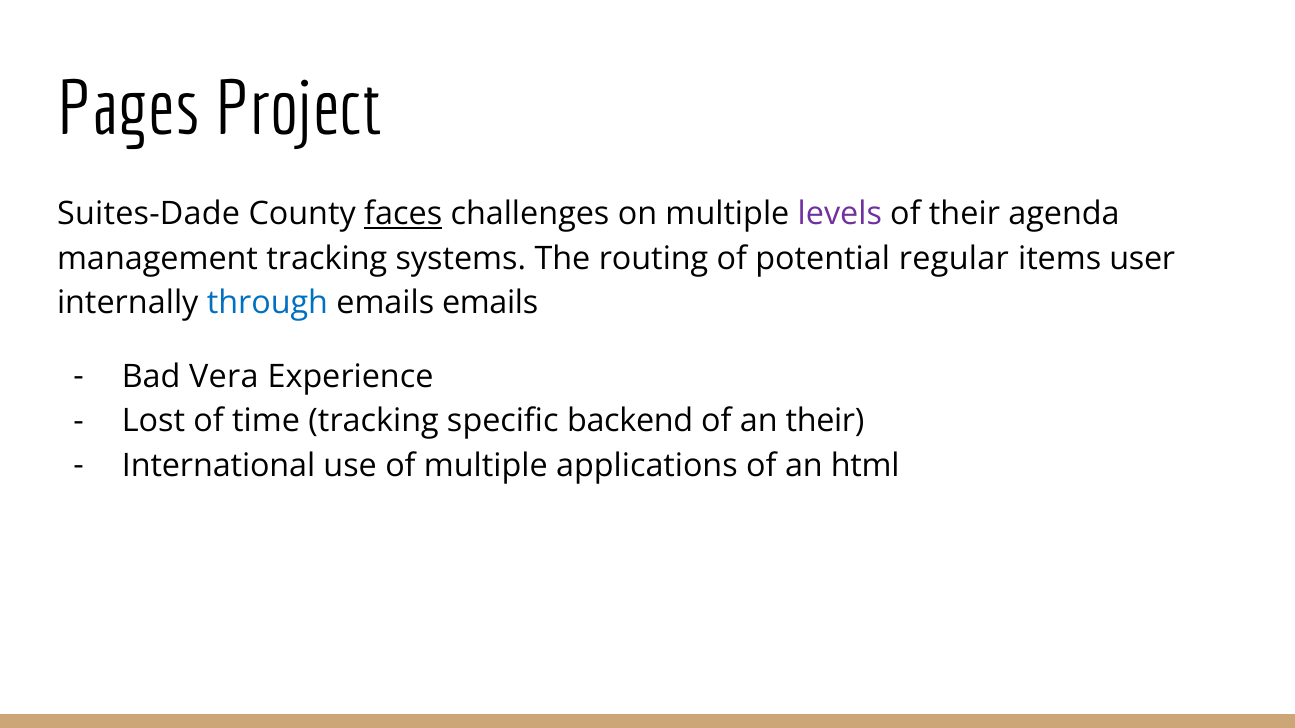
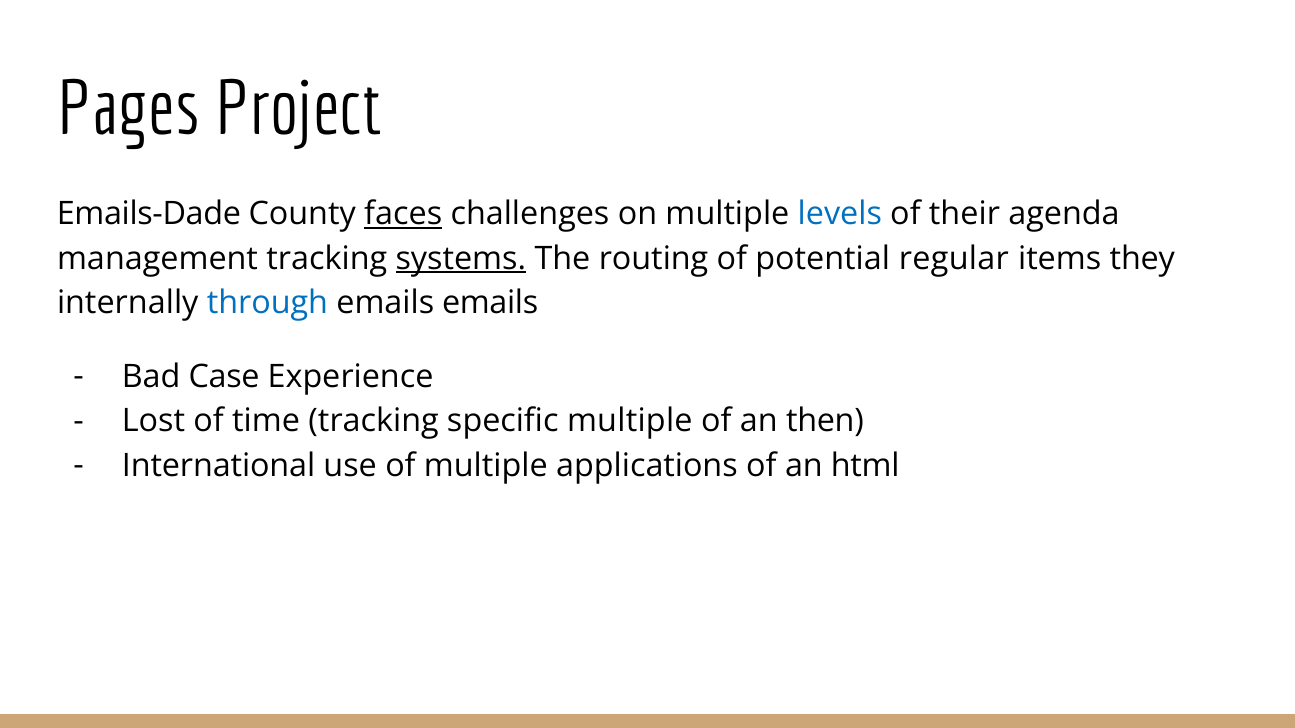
Suites-Dade: Suites-Dade -> Emails-Dade (149, 214)
levels colour: purple -> blue (840, 214)
systems underline: none -> present (461, 259)
user: user -> they (1142, 259)
Vera: Vera -> Case (224, 377)
specific backend: backend -> multiple (630, 421)
an their: their -> then (825, 421)
